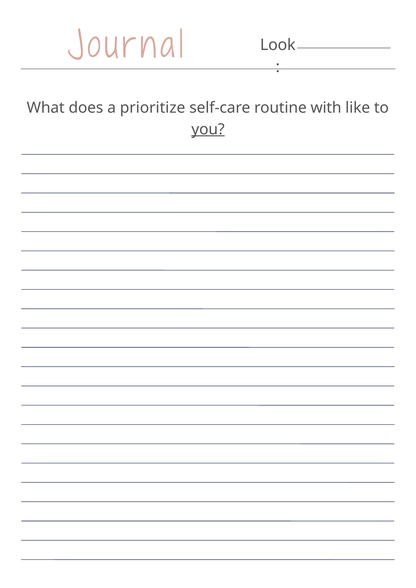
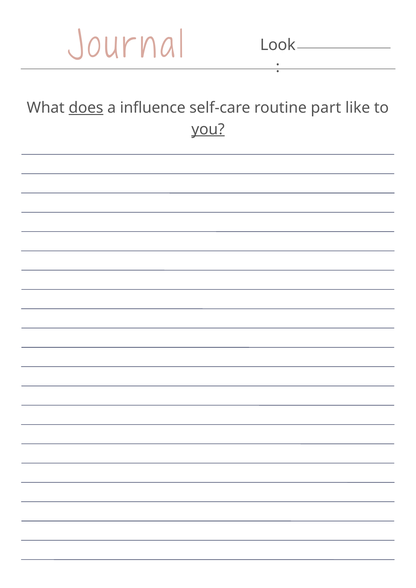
does underline: none -> present (86, 108)
prioritize: prioritize -> influence (153, 108)
with: with -> part (326, 108)
